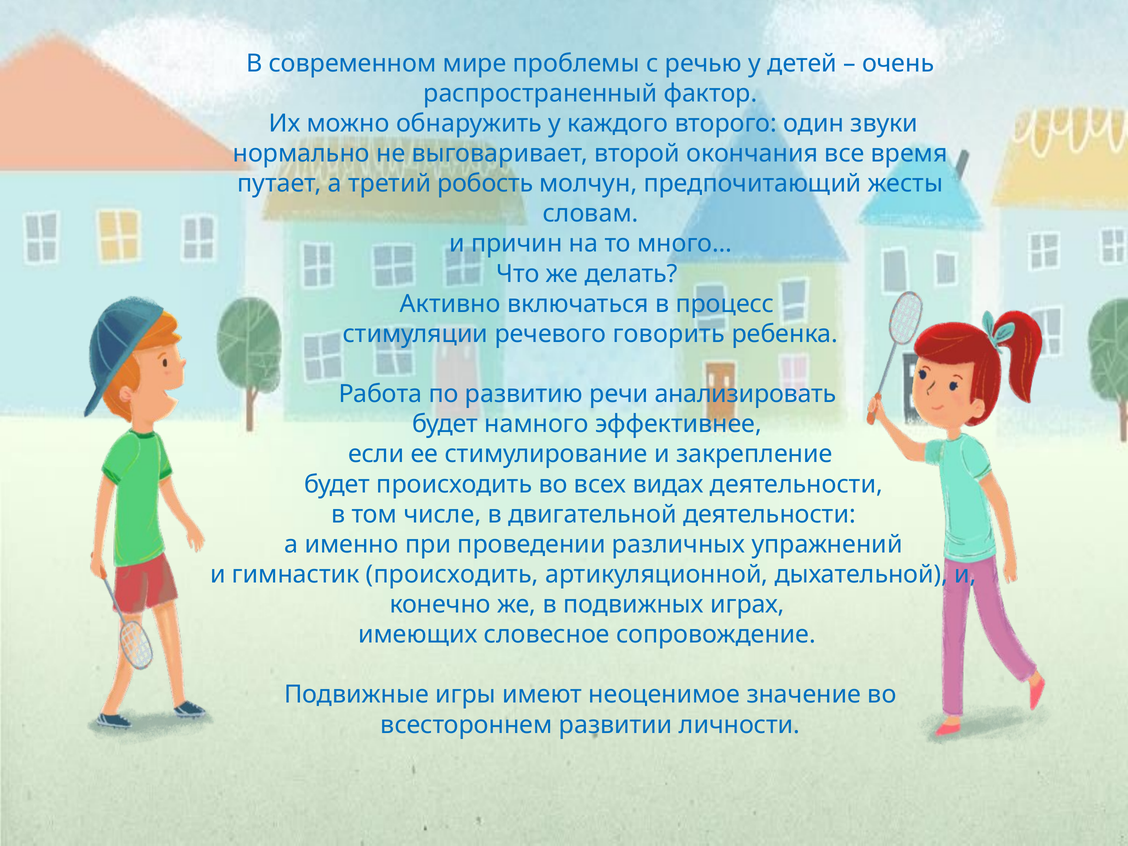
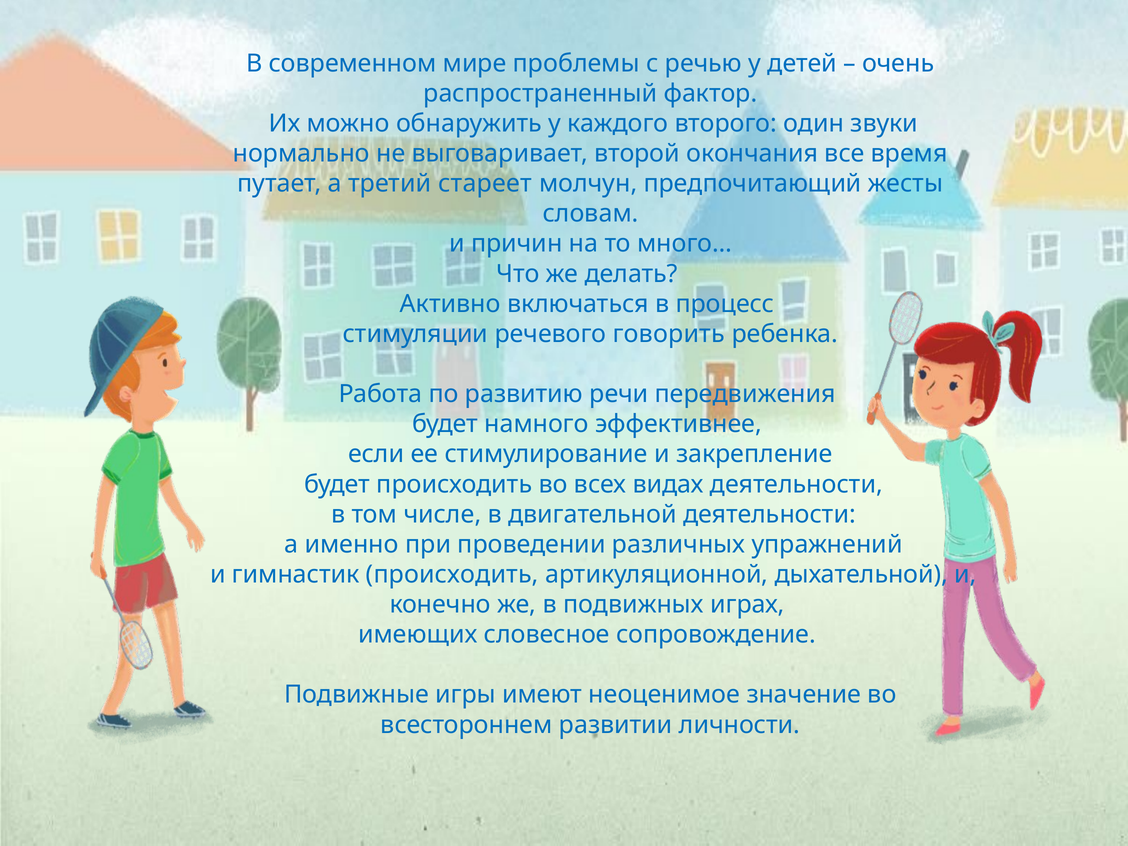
робость: робость -> стареет (485, 184)
анализировать: анализировать -> передвижения (745, 394)
